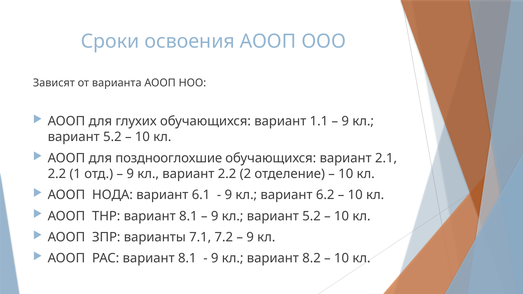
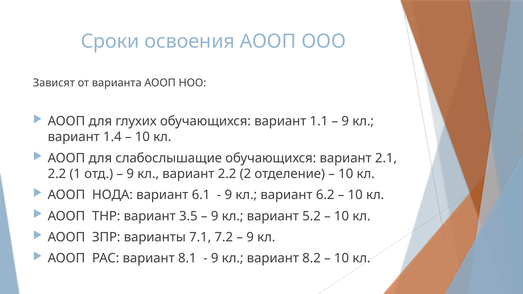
5.2: 5.2 -> 1.4 (112, 137)
позднооглохшие: позднооглохшие -> слабослышащие (169, 158)
ТНР вариант 8.1: 8.1 -> 3.5 (188, 216)
